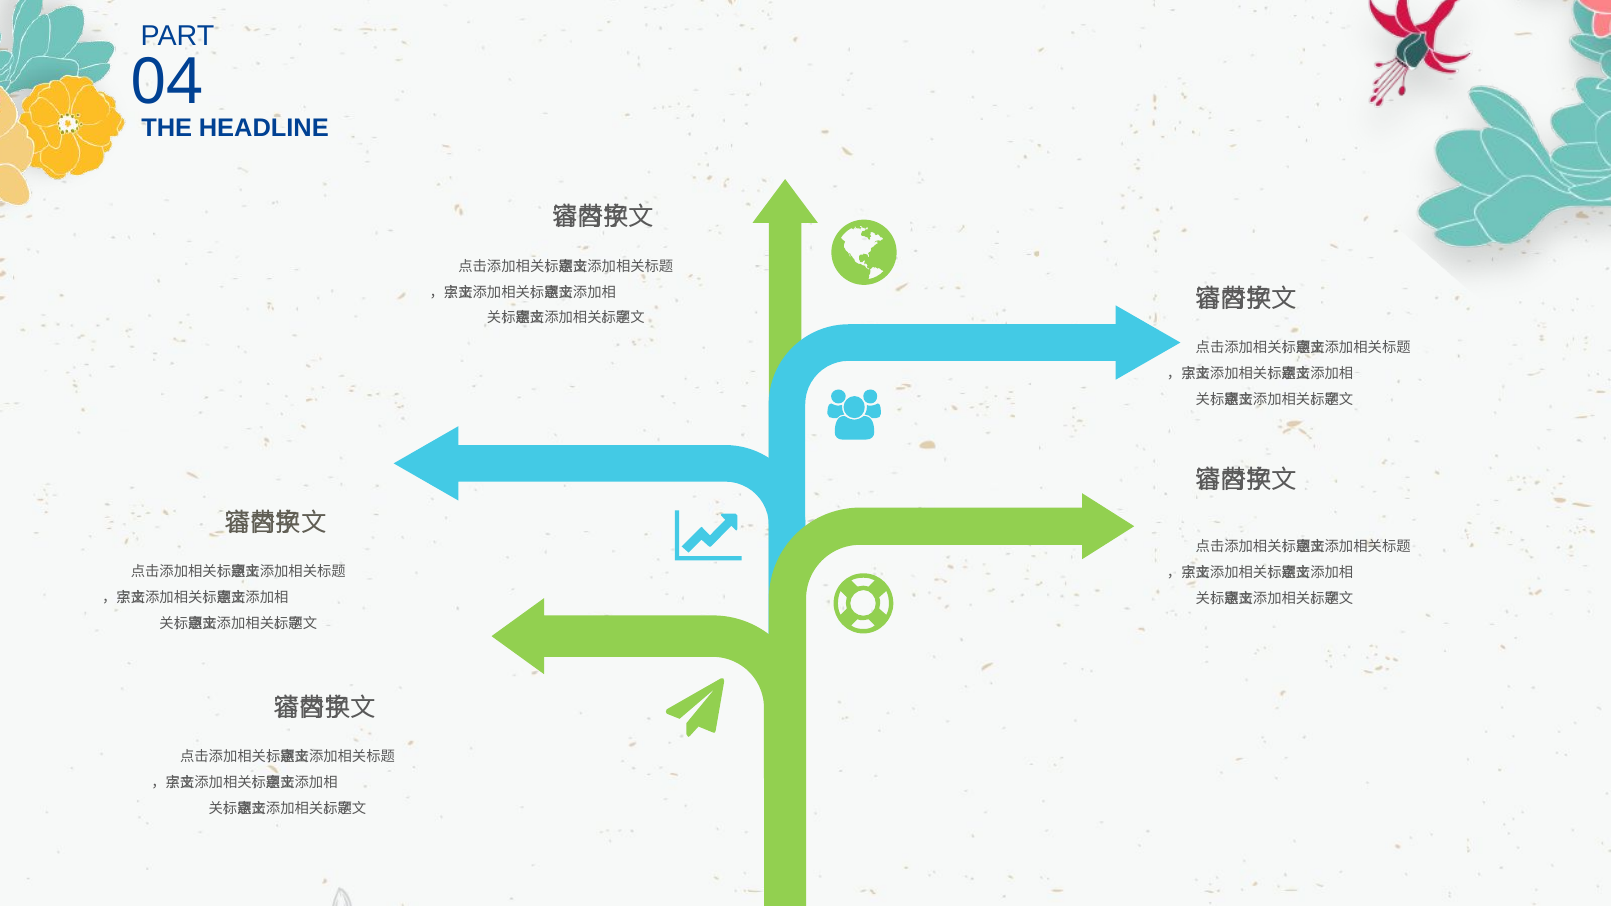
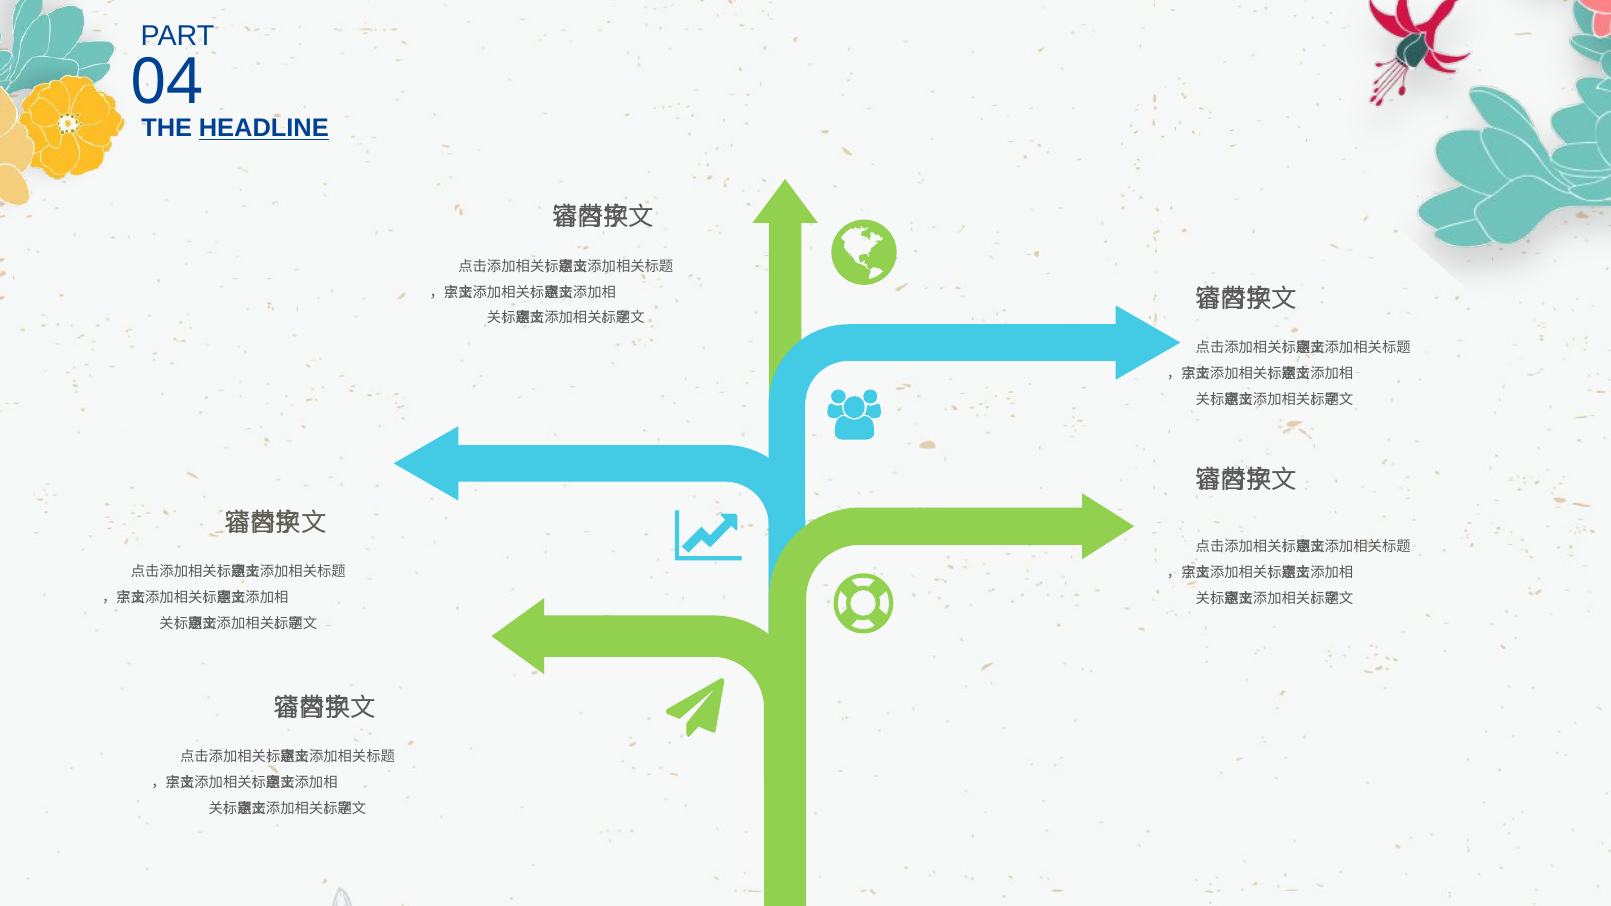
HEADLINE underline: none -> present (264, 129)
